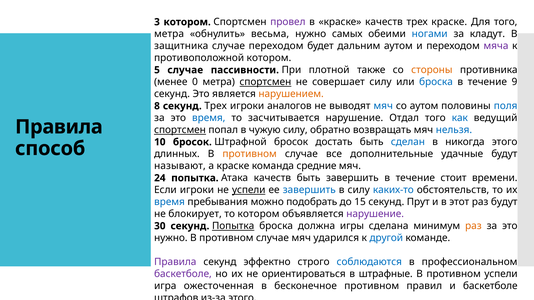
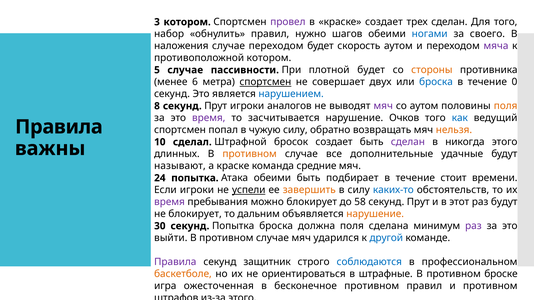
краске качеств: качеств -> создает (384, 22)
трех краске: краске -> сделан (449, 22)
метра: метра -> набор (169, 34)
обнулить весьма: весьма -> правил (270, 34)
самых: самых -> шагов (347, 34)
кладут: кладут -> своего (487, 34)
защитника: защитника -> наложения (181, 46)
дальним: дальним -> скорость (359, 46)
плотной также: также -> будет (371, 70)
0: 0 -> 6 (195, 82)
совершает силу: силу -> двух (380, 82)
9: 9 -> 0 (514, 82)
нарушением colour: orange -> blue (291, 94)
8 секунд Трех: Трех -> Прут (216, 106)
мяч colour: blue -> purple (383, 106)
поля colour: blue -> orange (506, 106)
время colour: blue -> purple (209, 118)
Отдал: Отдал -> Очков (404, 118)
спортсмен underline: present -> none (180, 130)
нельзя colour: blue -> orange (454, 130)
10 бросок: бросок -> сделал (192, 142)
бросок достать: достать -> создает (334, 142)
сделан colour: blue -> purple (408, 142)
способ: способ -> важны (50, 149)
Атака качеств: качеств -> обеими (272, 178)
быть завершить: завершить -> подбирает (352, 178)
завершить colour: blue -> orange (309, 190)
время colour: blue -> purple (169, 202)
можно подобрать: подобрать -> блокирует (312, 202)
15: 15 -> 58 (360, 202)
то котором: котором -> дальним (259, 214)
нарушение colour: purple -> orange (375, 214)
Попытка underline: present -> none (233, 226)
должна игры: игры -> поля (352, 226)
раз colour: orange -> purple (473, 226)
нужно: нужно -> выйти (171, 238)
эффектно: эффектно -> защитник (267, 262)
баскетболе colour: purple -> orange (183, 274)
противном успели: успели -> броске (501, 274)
и баскетболе: баскетболе -> противном (490, 286)
